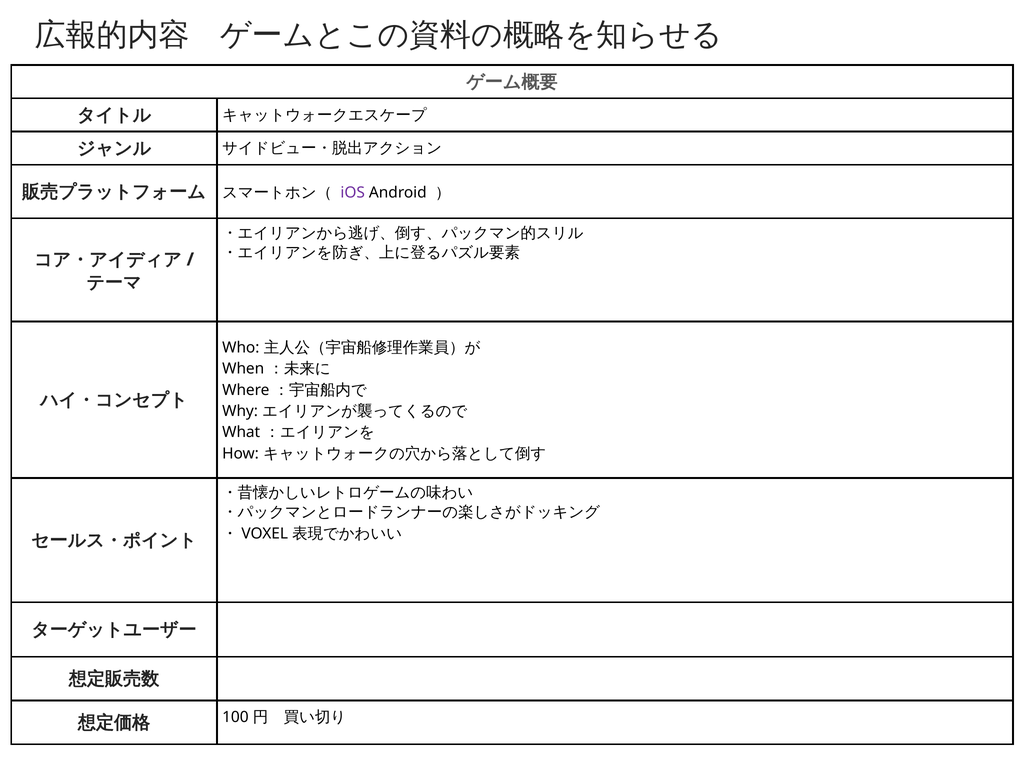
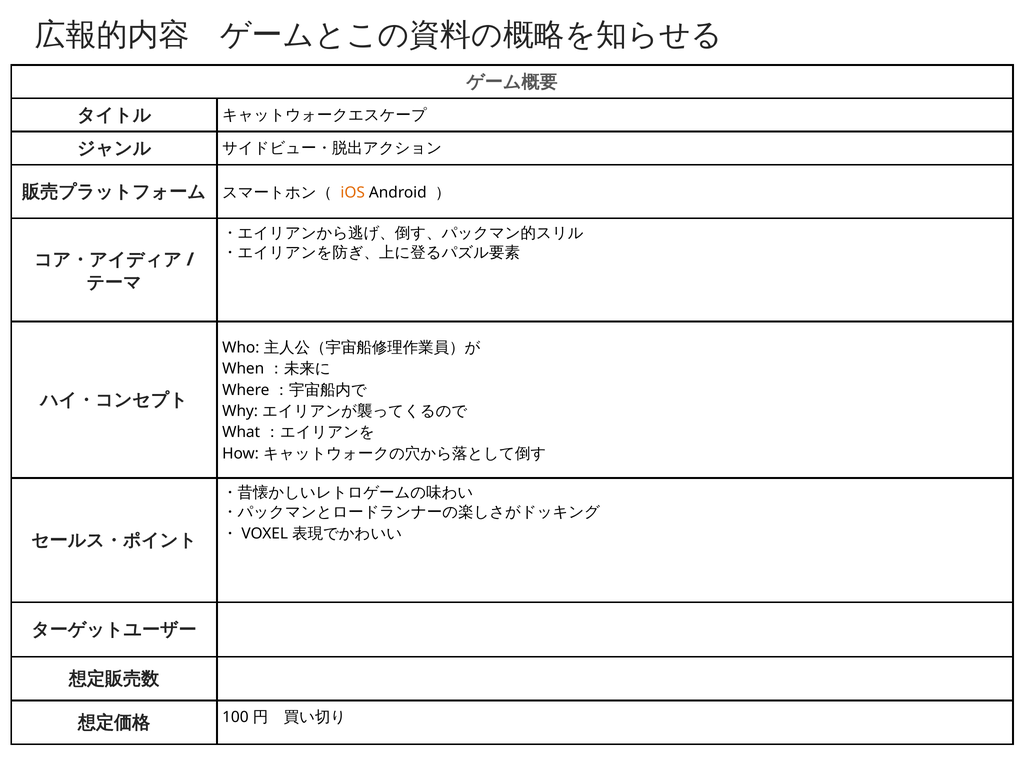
iOS colour: purple -> orange (353, 193)
